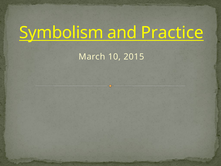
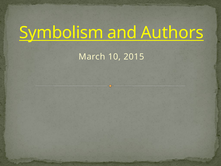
Practice: Practice -> Authors (172, 33)
